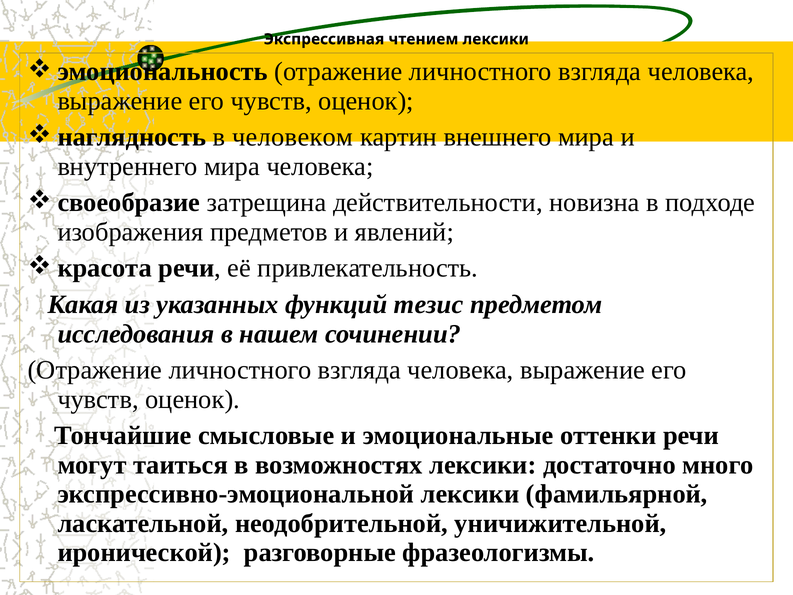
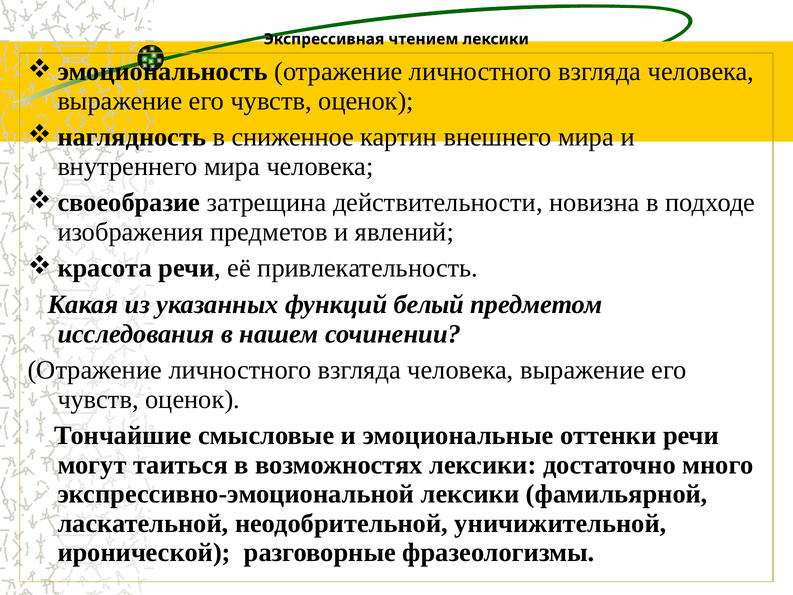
человеком: человеком -> сниженное (293, 137)
тезис: тезис -> белый (429, 304)
